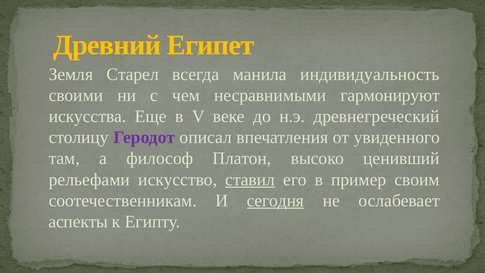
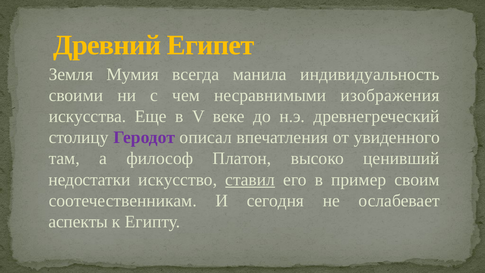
Старел: Старел -> Мумия (133, 74)
гармонируют: гармонируют -> изображения (390, 95)
рельефами: рельефами -> недостатки (89, 179)
сегодня underline: present -> none (275, 201)
